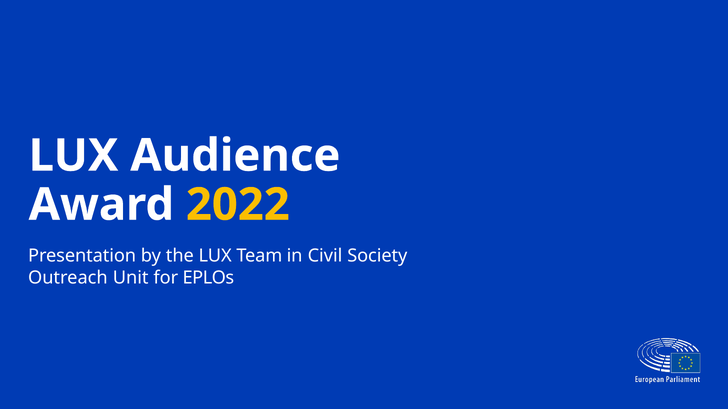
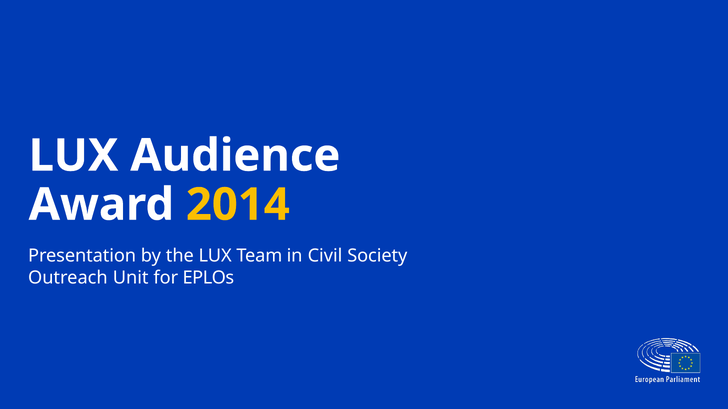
2022: 2022 -> 2014 (238, 205)
